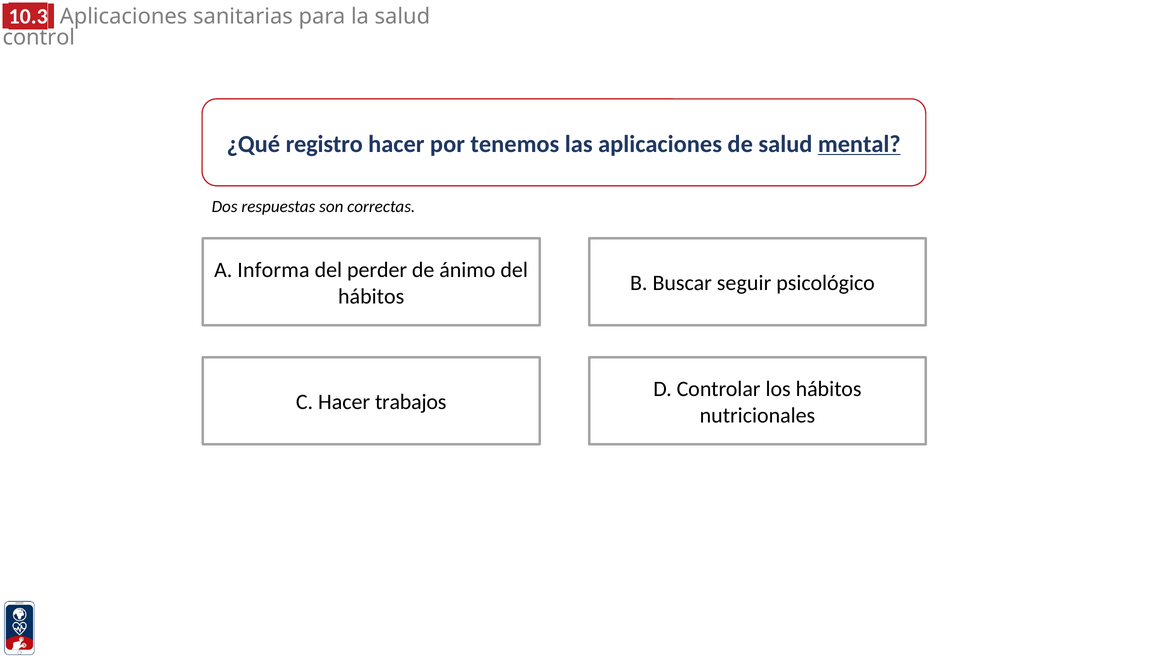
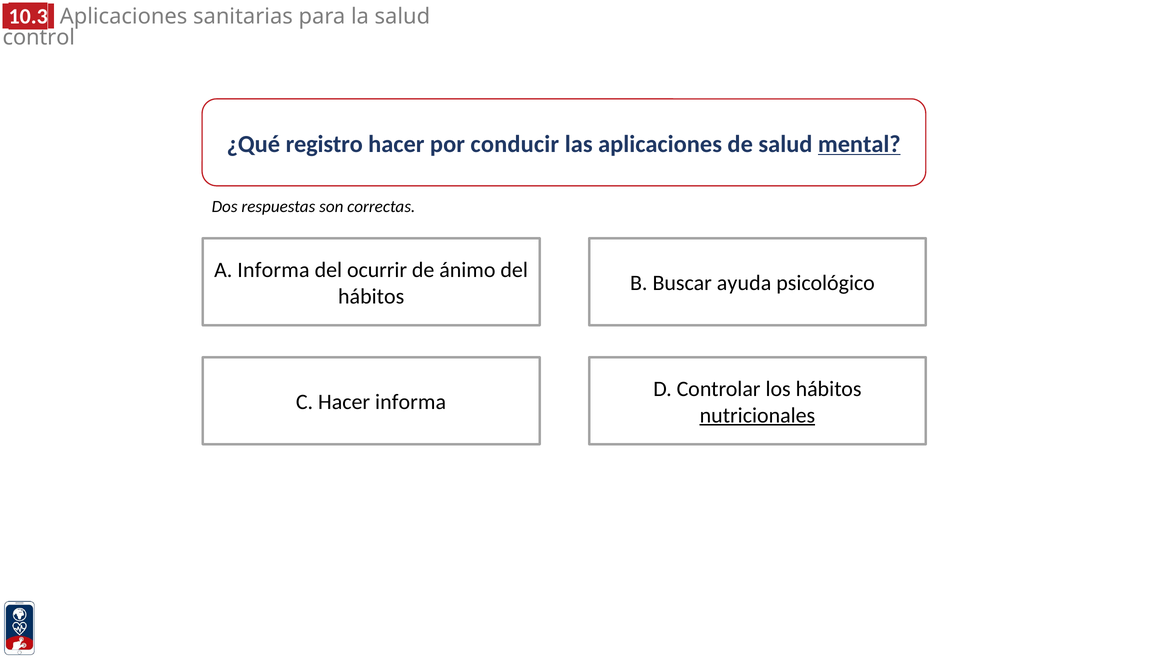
tenemos: tenemos -> conducir (515, 144)
perder: perder -> ocurrir (377, 270)
seguir: seguir -> ayuda (744, 283)
Hacer trabajos: trabajos -> informa (411, 402)
nutricionales underline: none -> present (757, 415)
